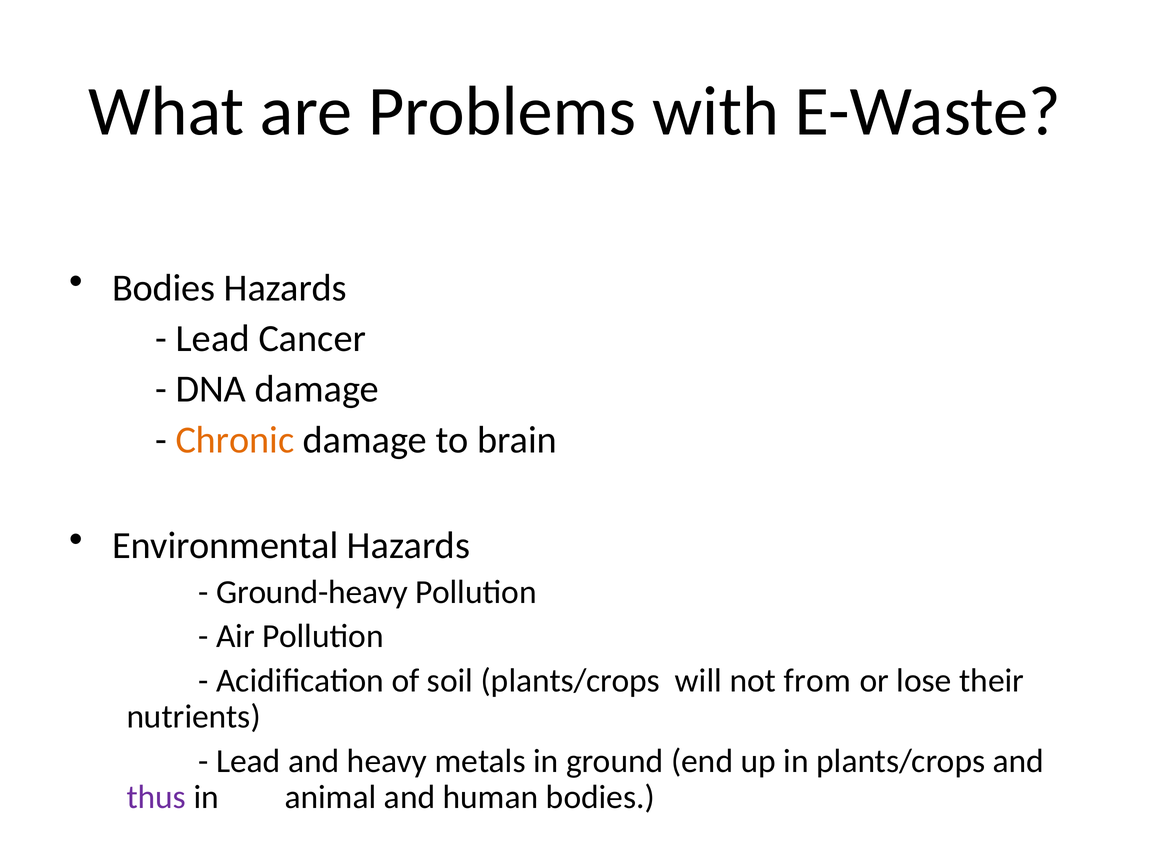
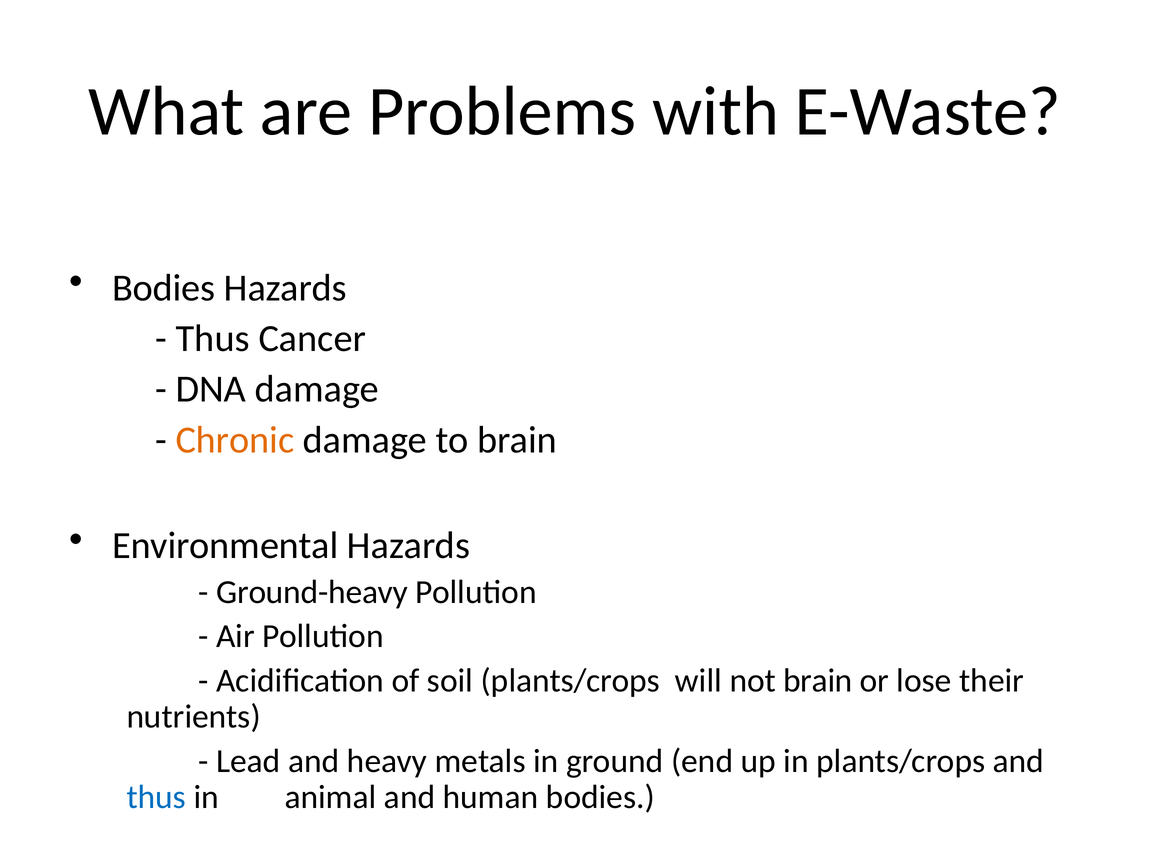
Lead: Lead -> Thus (213, 338)
not from: from -> brain (818, 680)
thus colour: purple -> blue (156, 797)
